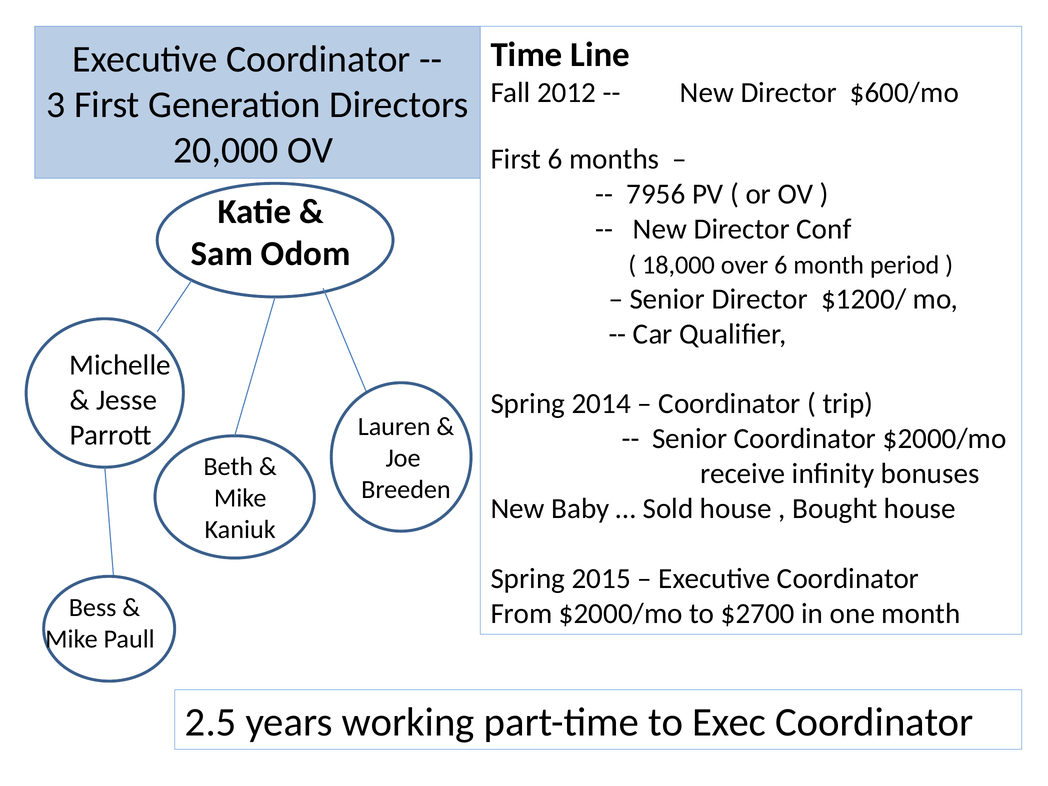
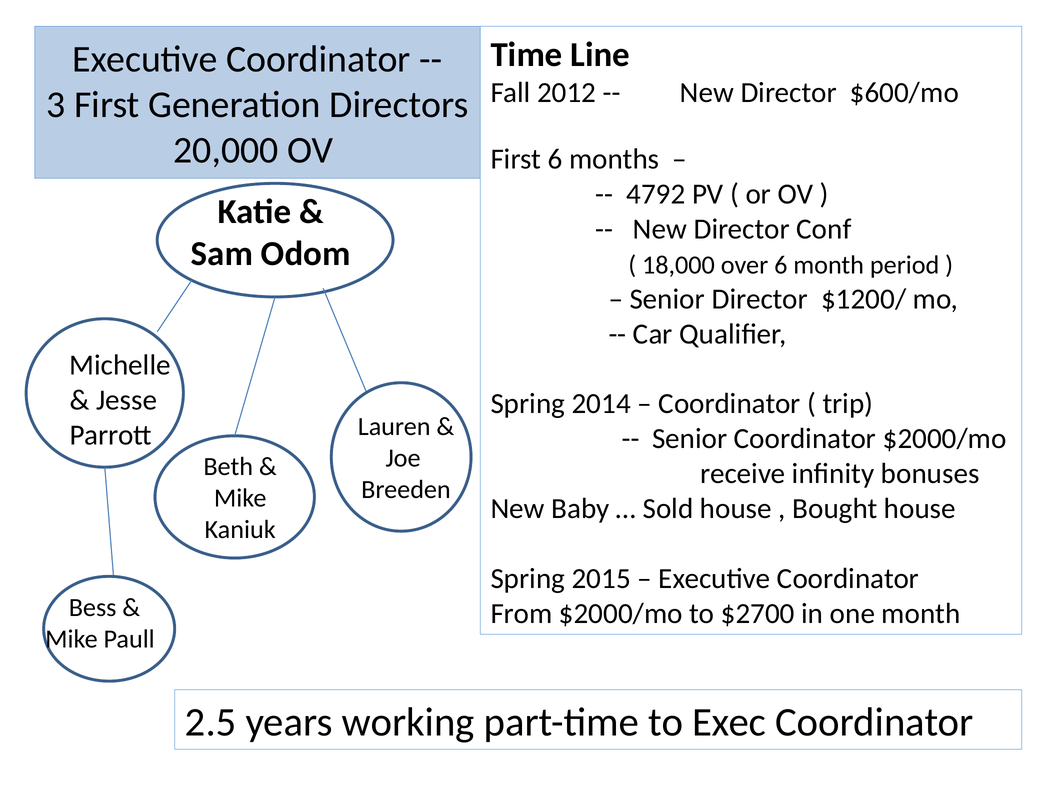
7956: 7956 -> 4792 (656, 194)
